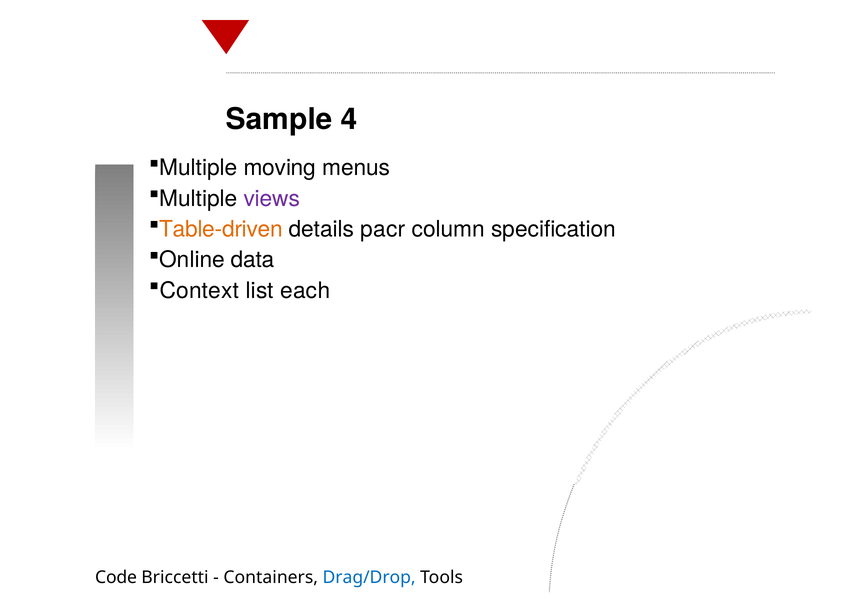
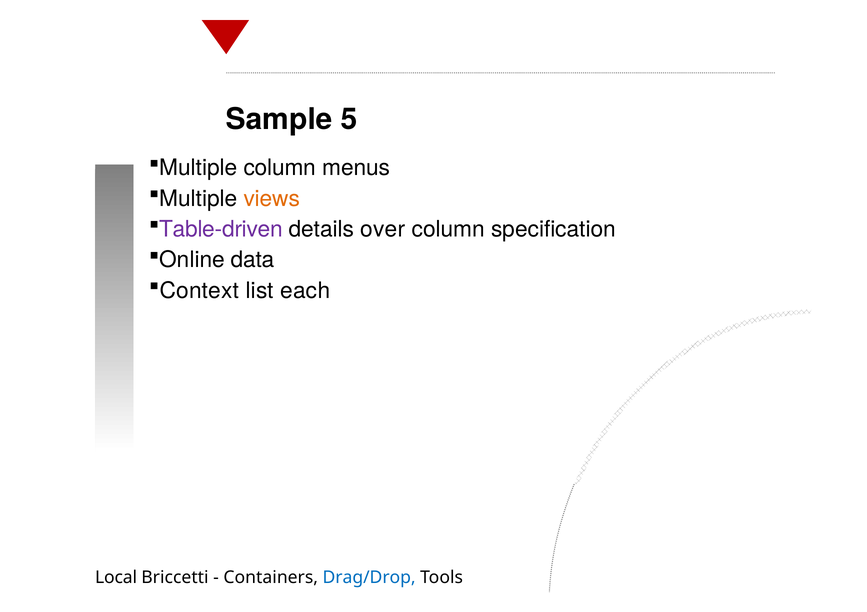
4: 4 -> 5 (349, 119)
Multiple moving: moving -> column (280, 168)
views colour: purple -> orange (272, 199)
Table-driven colour: orange -> purple (221, 229)
pacr: pacr -> over (383, 229)
Code: Code -> Local (116, 578)
